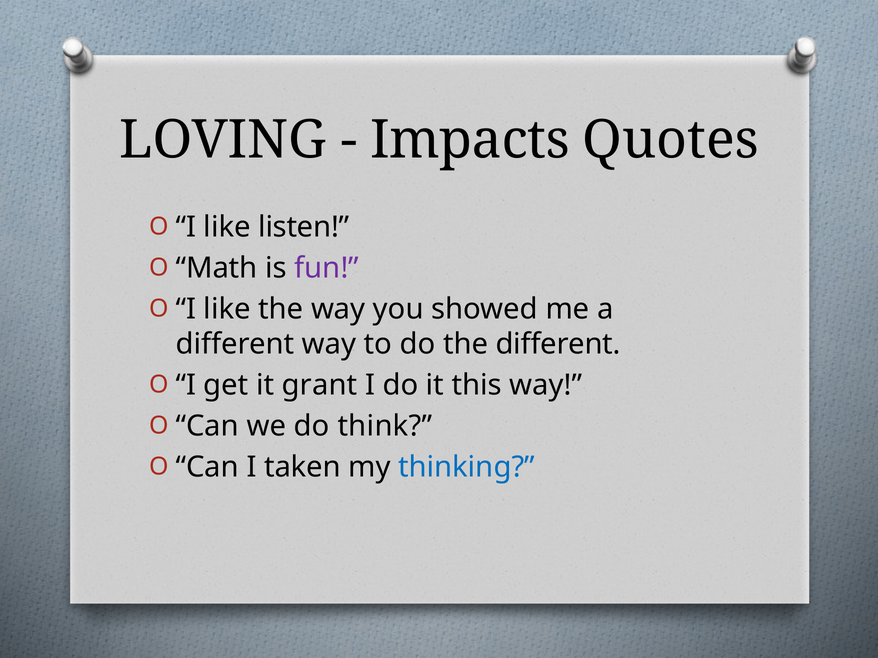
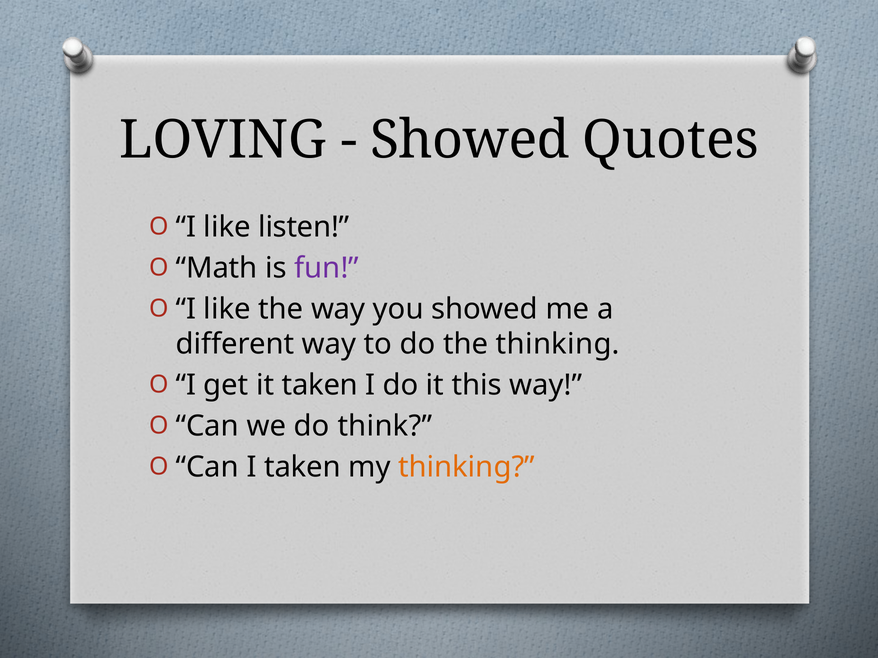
Impacts: Impacts -> Showed (470, 140)
the different: different -> thinking (558, 345)
it grant: grant -> taken (320, 386)
thinking colour: blue -> orange (466, 467)
